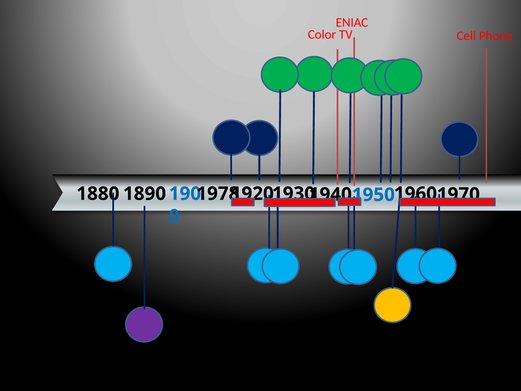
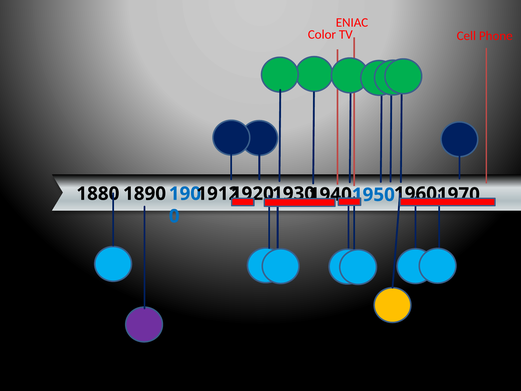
1978: 1978 -> 1912 (218, 194)
